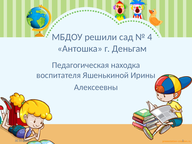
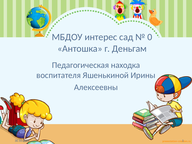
решили: решили -> интерес (101, 37)
4: 4 -> 0 (150, 37)
